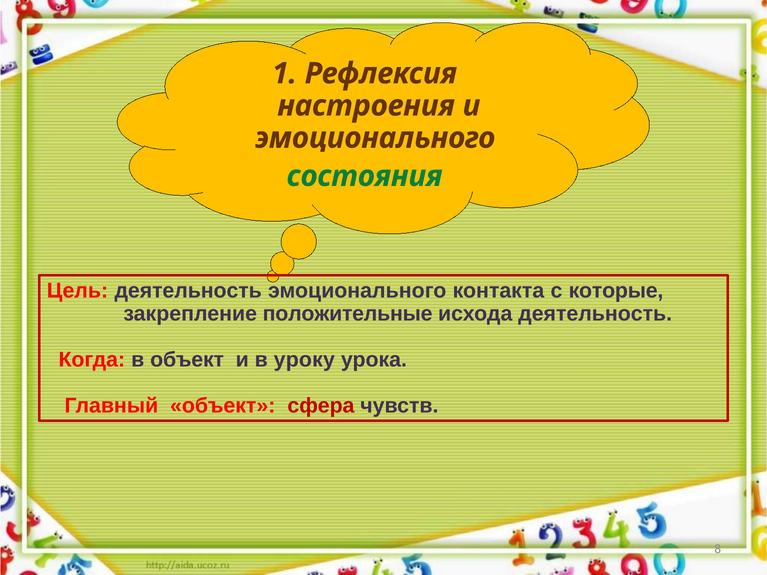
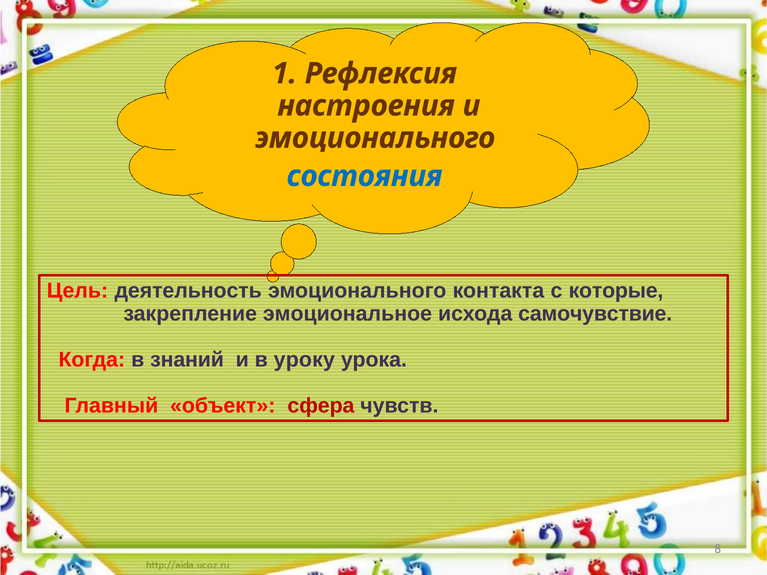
состояния colour: green -> blue (365, 176)
положительные: положительные -> эмоциональное (348, 314)
исхода деятельность: деятельность -> самочувствие (595, 314)
в объект: объект -> знаний (187, 360)
